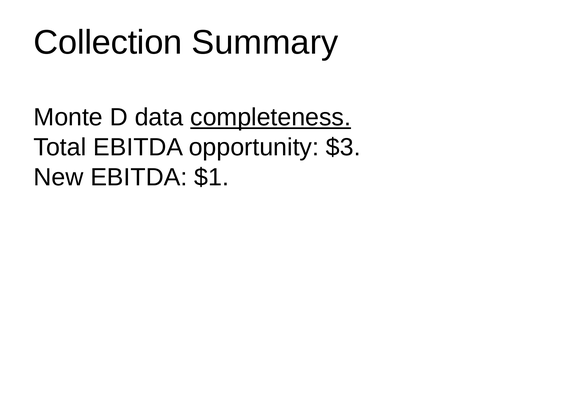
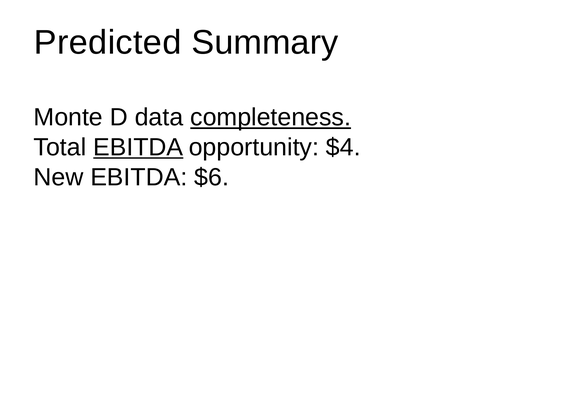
Collection: Collection -> Predicted (108, 43)
EBITDA underline: none -> present (138, 148)
$3: $3 -> $4 (343, 148)
$1: $1 -> $6 (212, 177)
